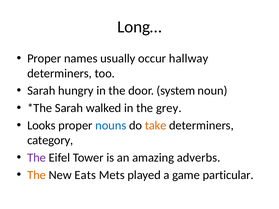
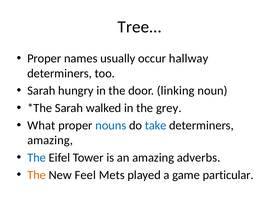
Long…: Long… -> Tree… (139, 27)
system: system -> linking (176, 91)
Looks: Looks -> What (41, 126)
take colour: orange -> blue (156, 126)
category: category -> amazing (50, 140)
The colour: purple -> blue (37, 158)
Eats: Eats -> Feel (85, 175)
